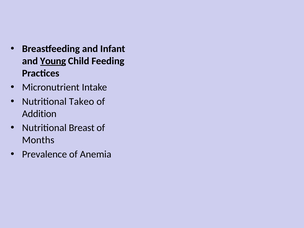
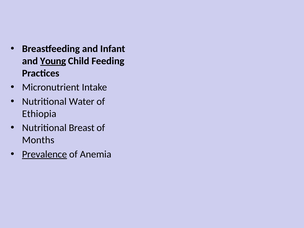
Takeo: Takeo -> Water (82, 102)
Addition: Addition -> Ethiopia (39, 114)
Prevalence underline: none -> present (45, 154)
